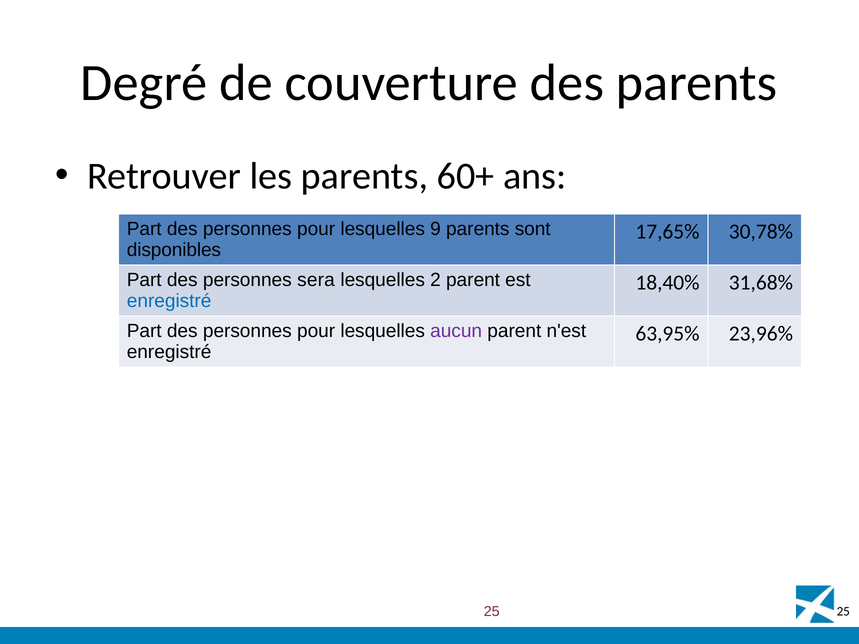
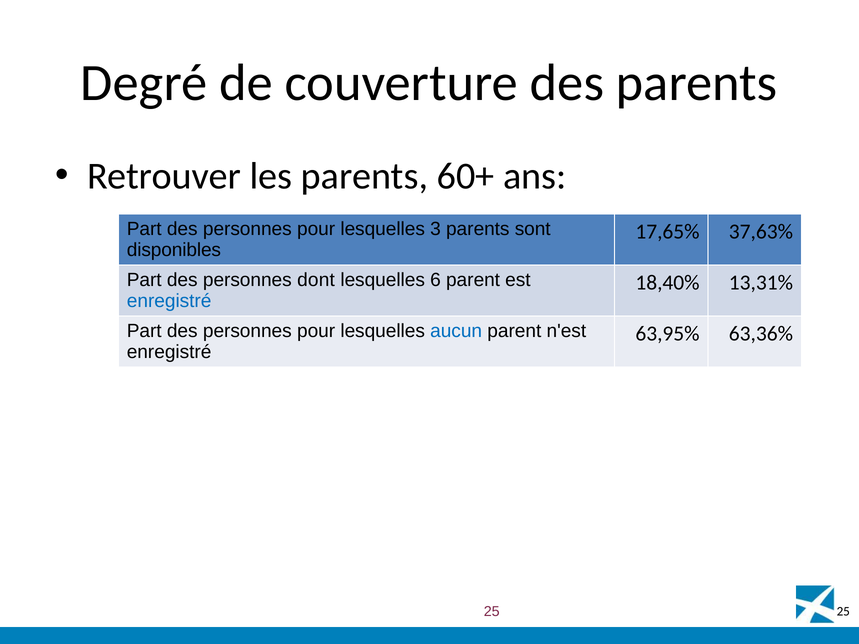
9: 9 -> 3 (435, 229)
30,78%: 30,78% -> 37,63% (761, 232)
sera: sera -> dont (316, 280)
2: 2 -> 6 (435, 280)
31,68%: 31,68% -> 13,31% (761, 283)
aucun colour: purple -> blue (456, 331)
23,96%: 23,96% -> 63,36% (761, 334)
